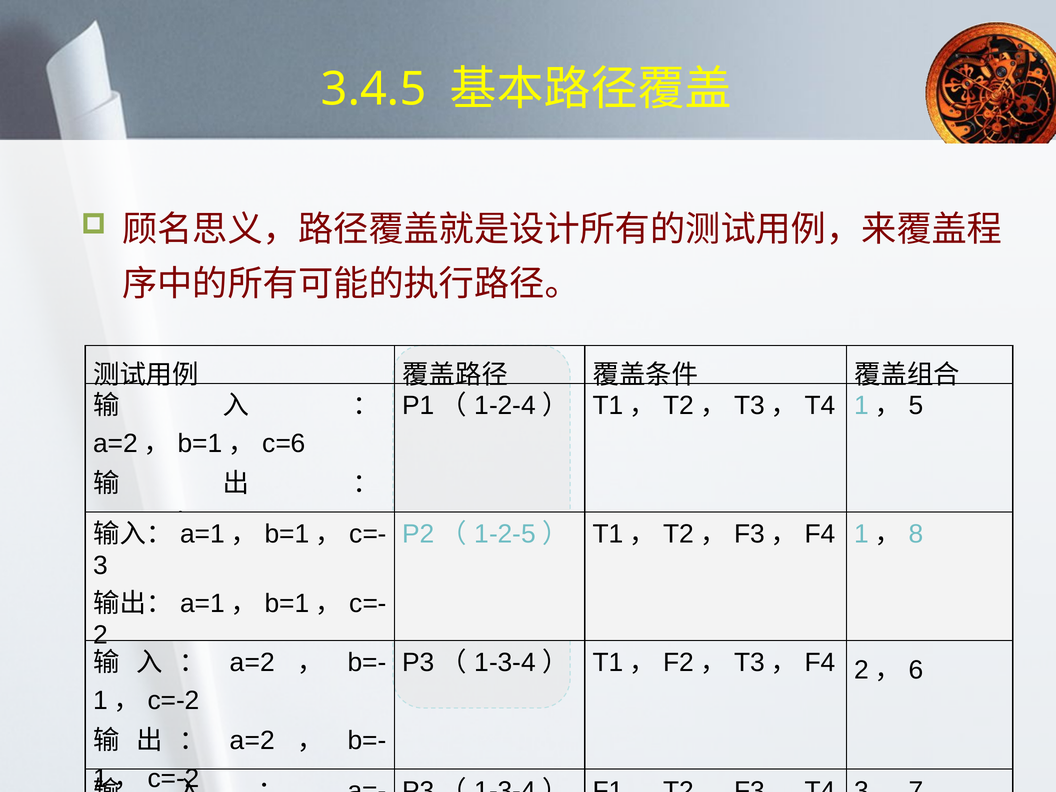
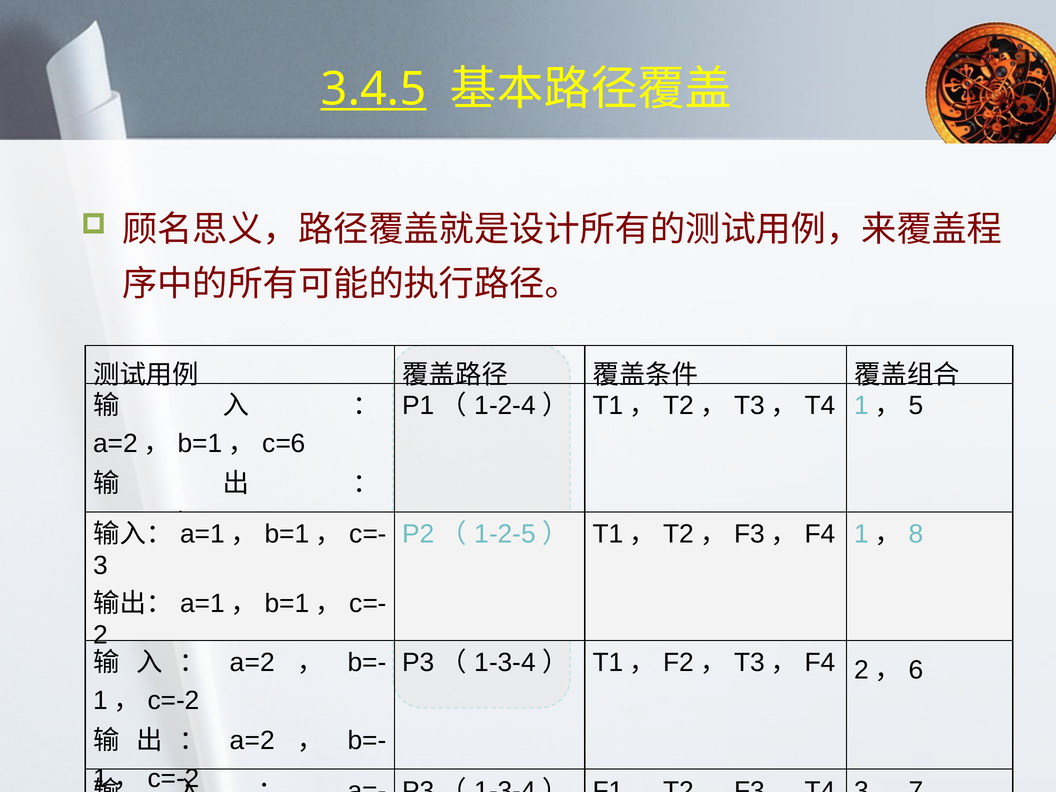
3.4.5 underline: none -> present (374, 89)
